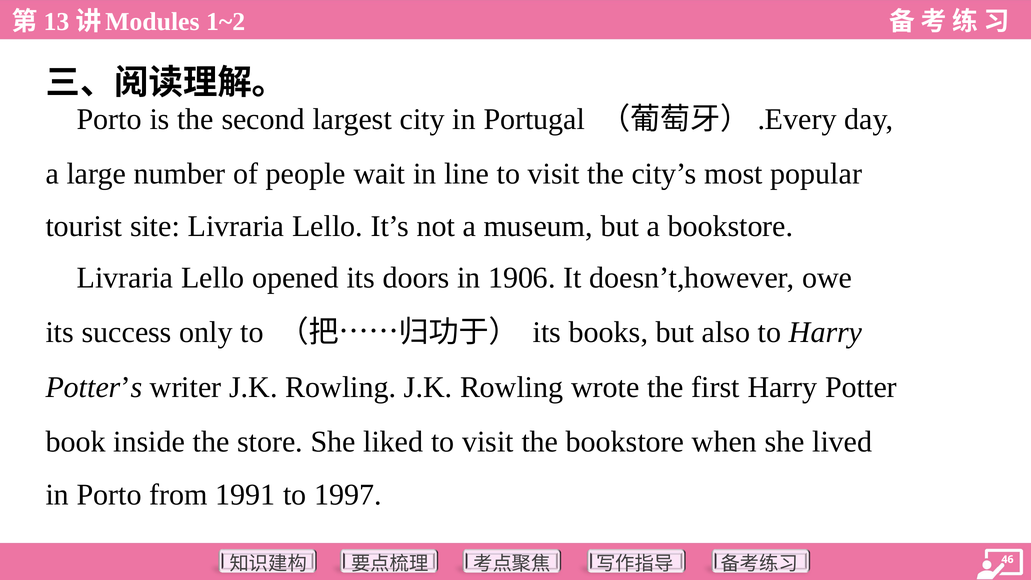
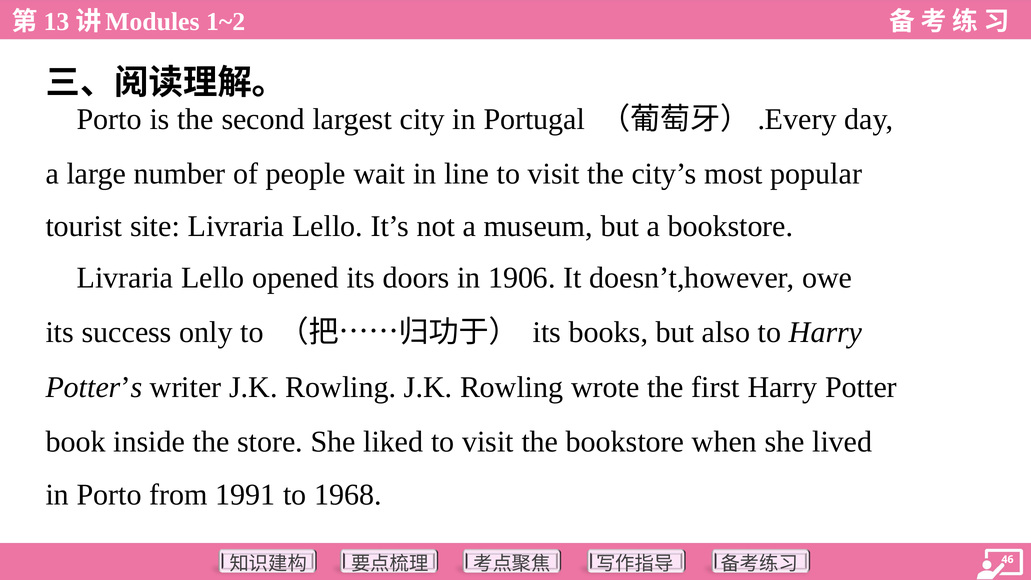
1997: 1997 -> 1968 (348, 495)
